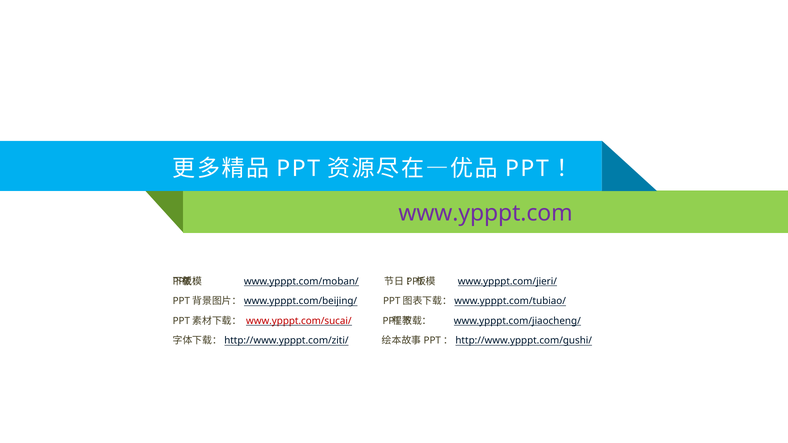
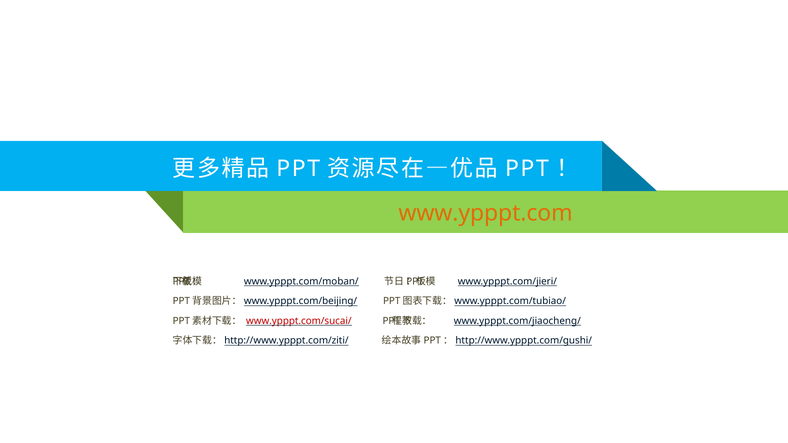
www.ypppt.com colour: purple -> orange (486, 213)
